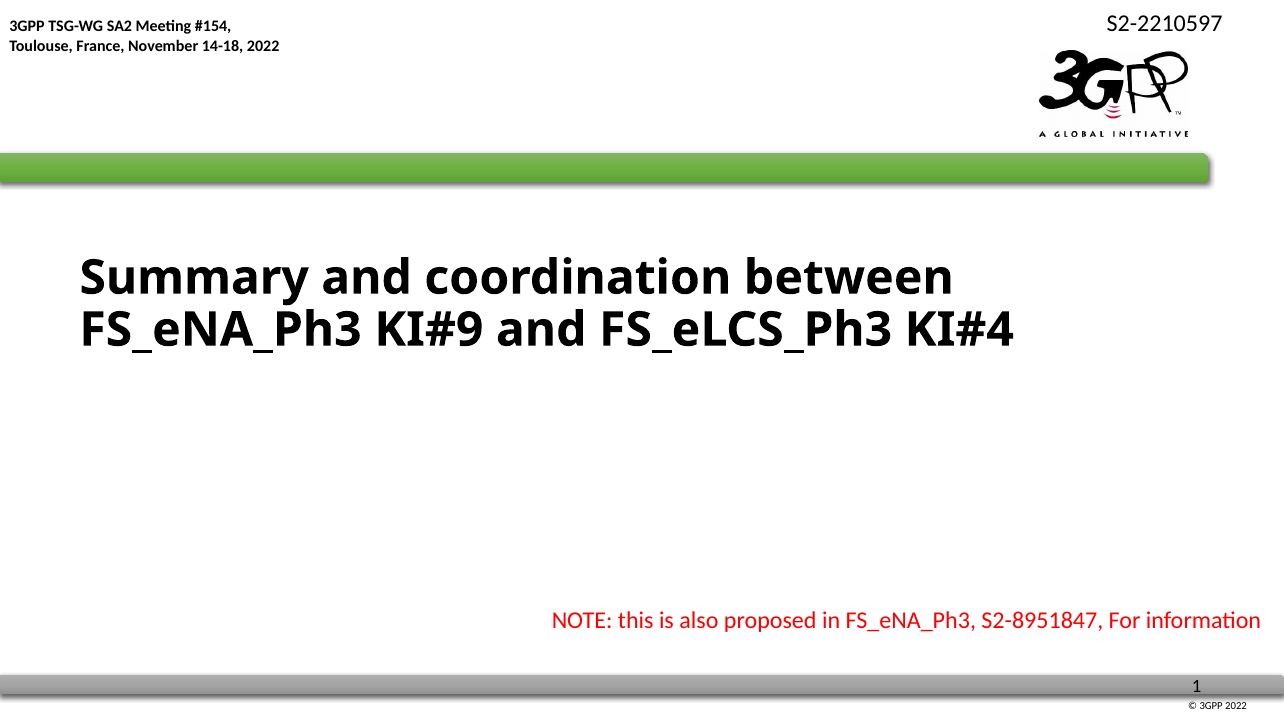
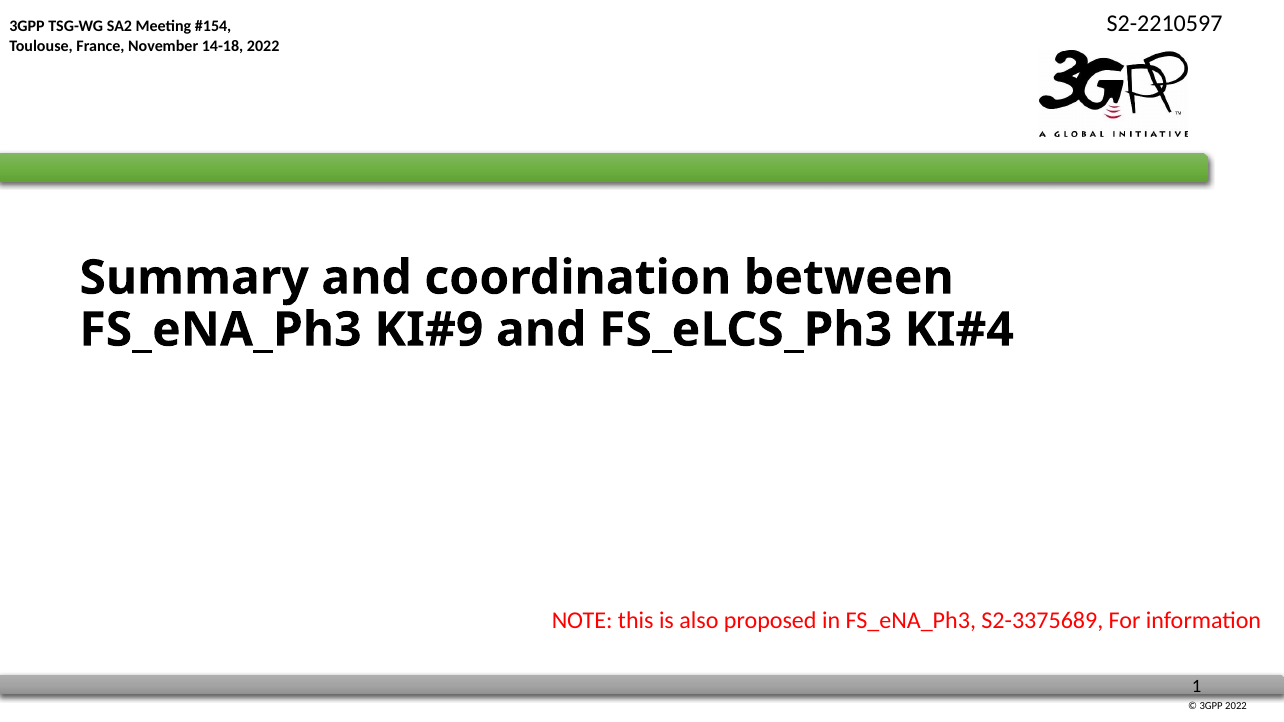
S2-8951847: S2-8951847 -> S2-3375689 (1042, 621)
